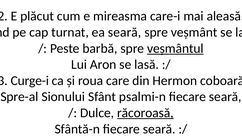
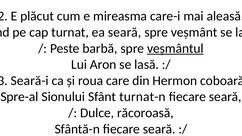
Curge-i: Curge-i -> Seară-i (30, 81)
psalmi-n: psalmi-n -> turnat-n (142, 97)
răcoroasă underline: present -> none (145, 113)
